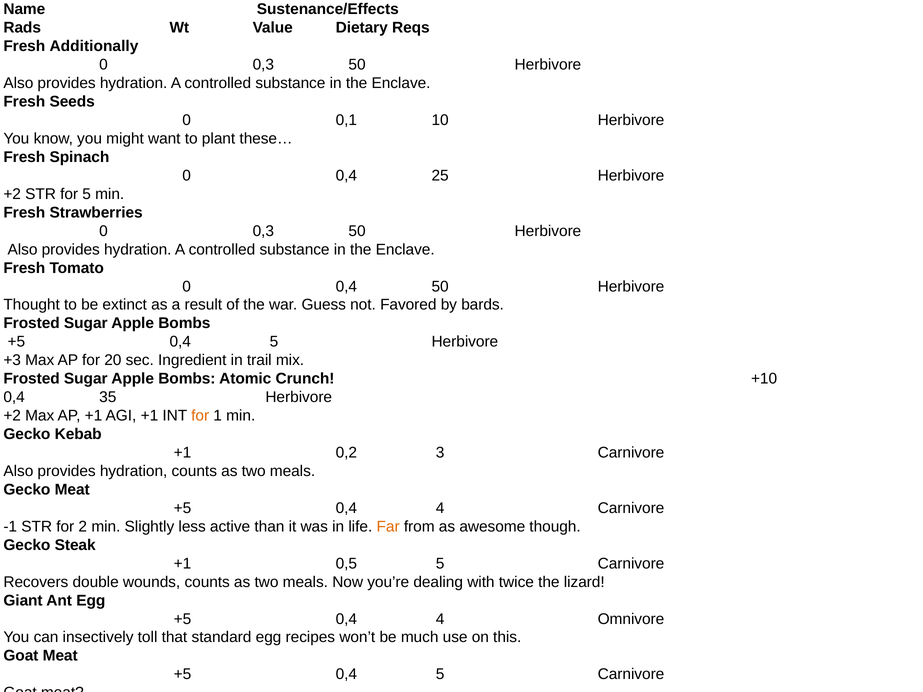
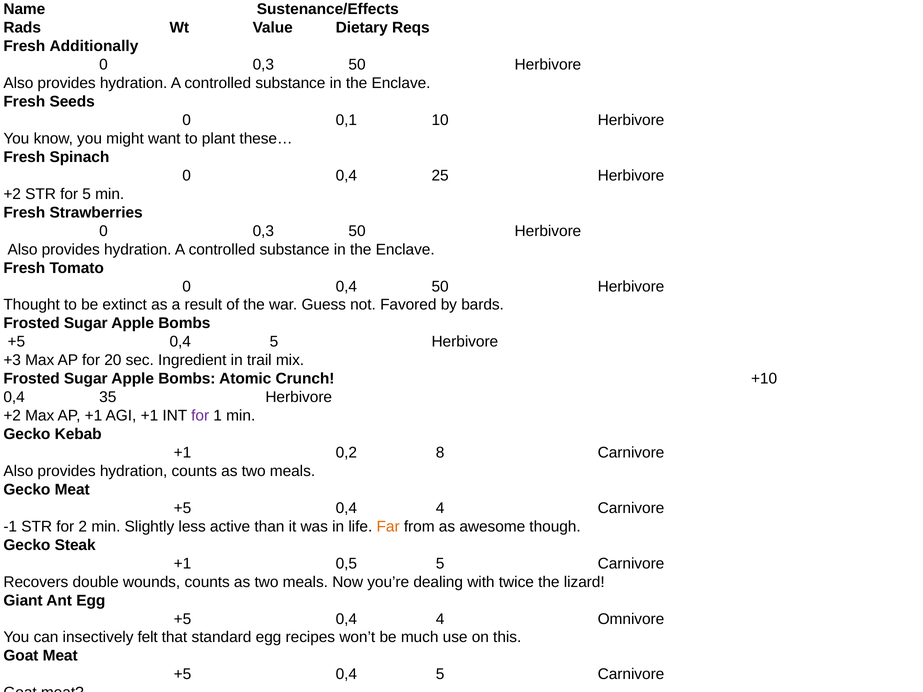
for colour: orange -> purple (200, 416)
3: 3 -> 8 (440, 453)
toll: toll -> felt (148, 638)
